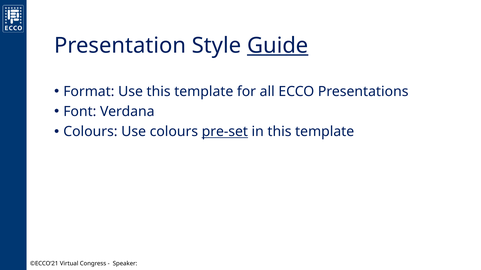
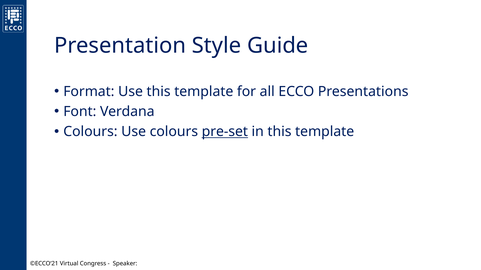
Guide underline: present -> none (278, 46)
